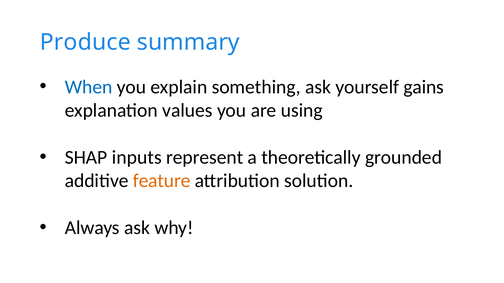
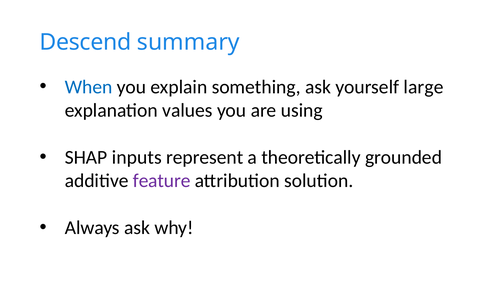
Produce: Produce -> Descend (85, 42)
gains: gains -> large (424, 87)
feature colour: orange -> purple (162, 181)
